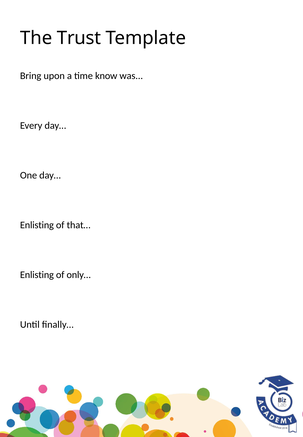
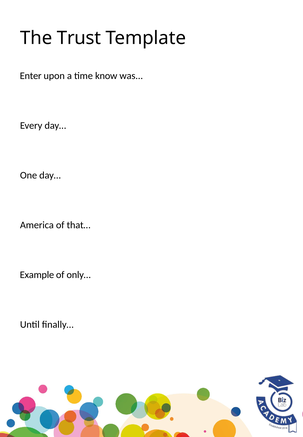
Bring: Bring -> Enter (31, 76)
Enlisting: Enlisting -> America (37, 225)
Enlisting: Enlisting -> Example (37, 275)
